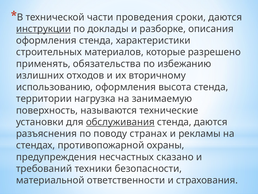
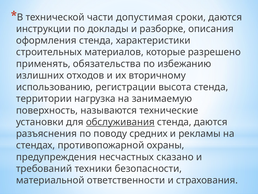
проведения: проведения -> допустимая (145, 17)
инструкции underline: present -> none (44, 29)
использованию оформления: оформления -> регистрации (126, 87)
странах: странах -> средних (149, 133)
